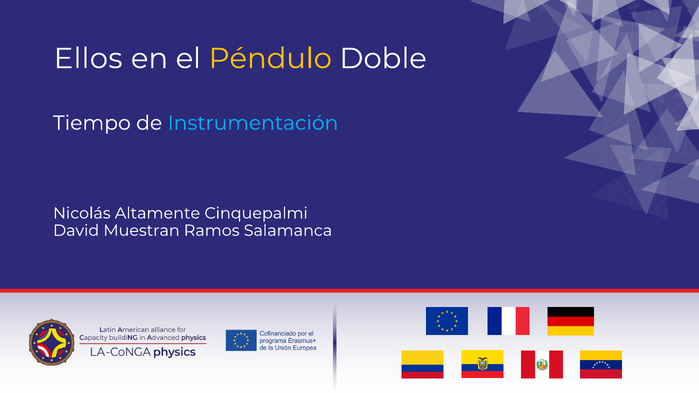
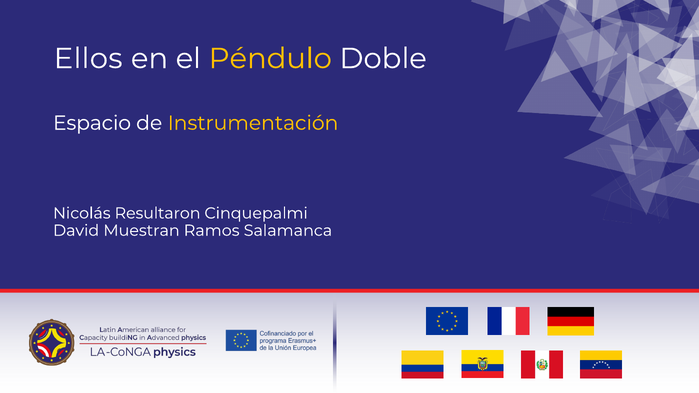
Tiempo: Tiempo -> Espacio (92, 123)
Instrumentación colour: light blue -> yellow (253, 123)
Altamente: Altamente -> Resultaron (158, 213)
